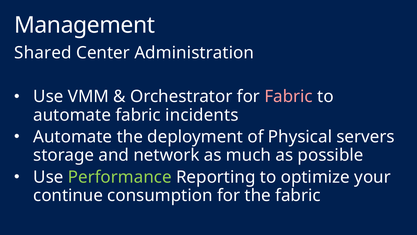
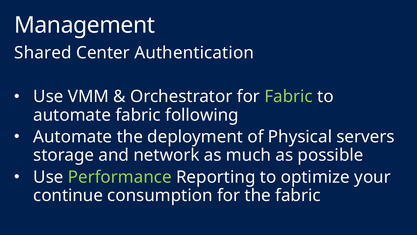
Administration: Administration -> Authentication (194, 53)
Fabric colour: pink -> light green (289, 96)
incidents: incidents -> following (202, 115)
